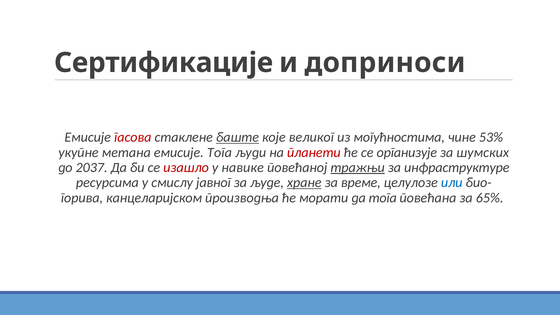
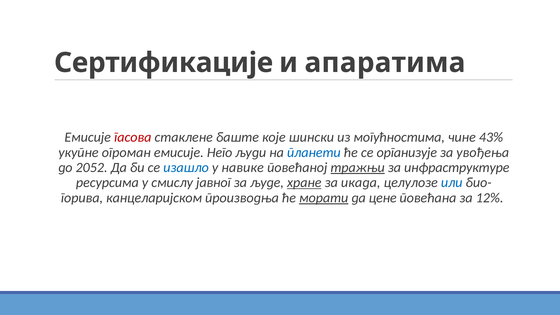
доприноси: доприноси -> апаратима (385, 63)
баште underline: present -> none (237, 137)
великог: великог -> шински (311, 137)
53%: 53% -> 43% (491, 137)
метана: метана -> огроман (126, 152)
емисије Тога: Тога -> Него (220, 152)
планети colour: red -> blue (314, 152)
шумских: шумских -> увођења (483, 152)
2037: 2037 -> 2052 (92, 168)
изашло colour: red -> blue (186, 168)
време: време -> икада (361, 183)
морати underline: none -> present (324, 198)
да тога: тога -> цене (383, 198)
65%: 65% -> 12% (490, 198)
